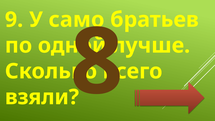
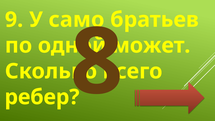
лучше: лучше -> может (151, 45)
взяли: взяли -> ребер (42, 97)
